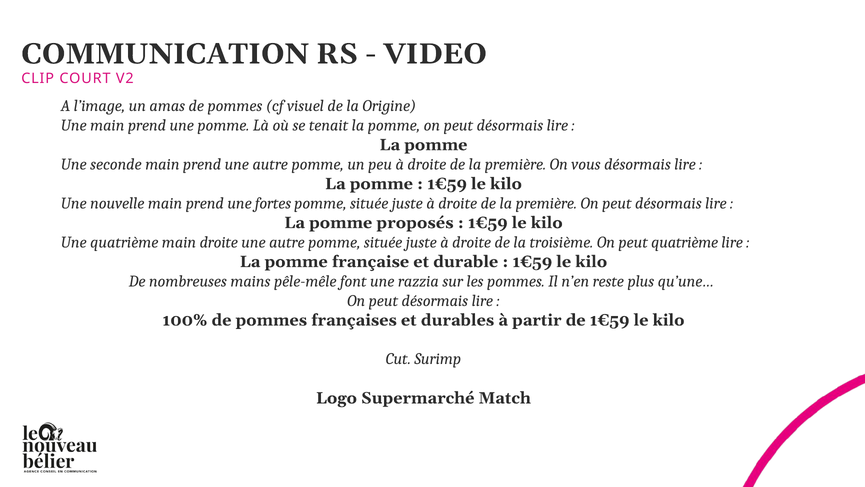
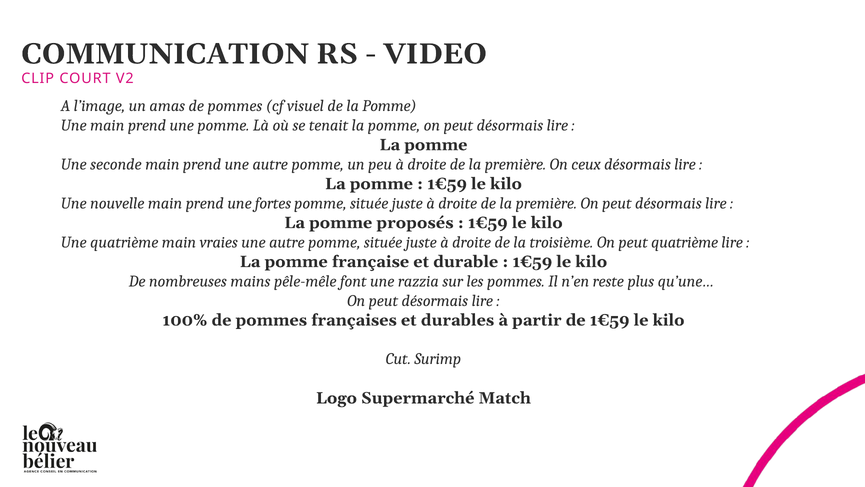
de la Origine: Origine -> Pomme (389, 106)
vous: vous -> ceux (586, 164)
main droite: droite -> vraies (219, 242)
